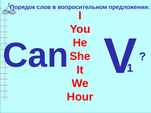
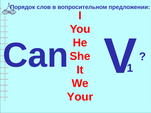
Hour: Hour -> Your (80, 97)
